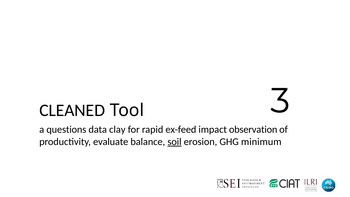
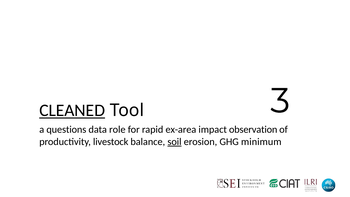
CLEANED underline: none -> present (72, 110)
clay: clay -> role (117, 129)
ex-feed: ex-feed -> ex-area (181, 129)
evaluate: evaluate -> livestock (111, 142)
